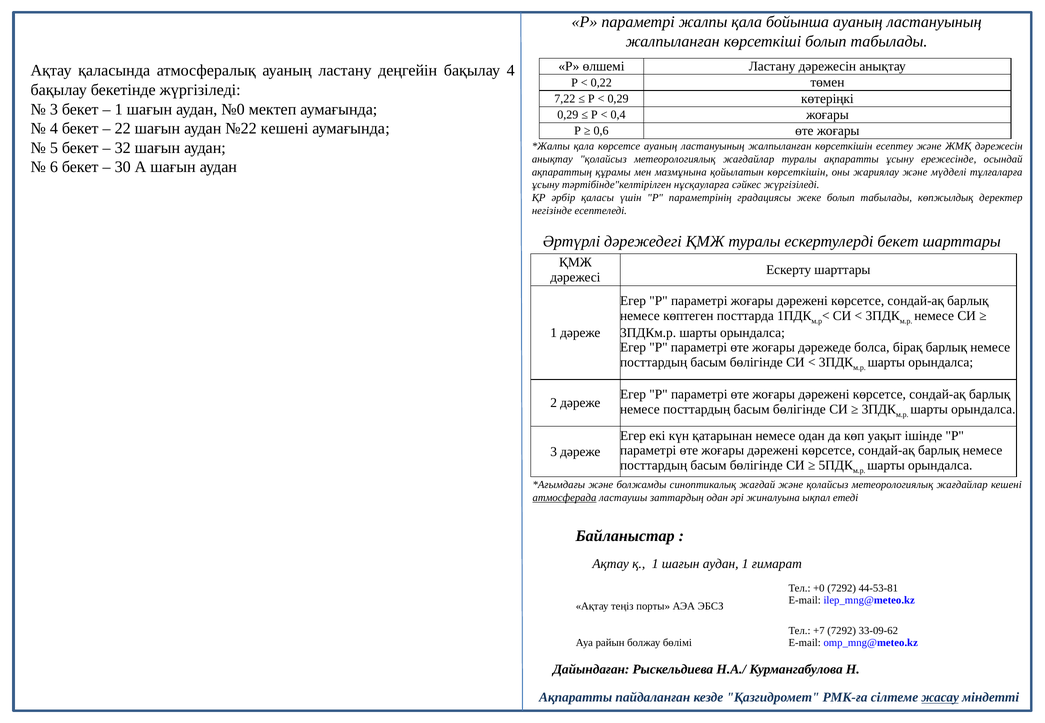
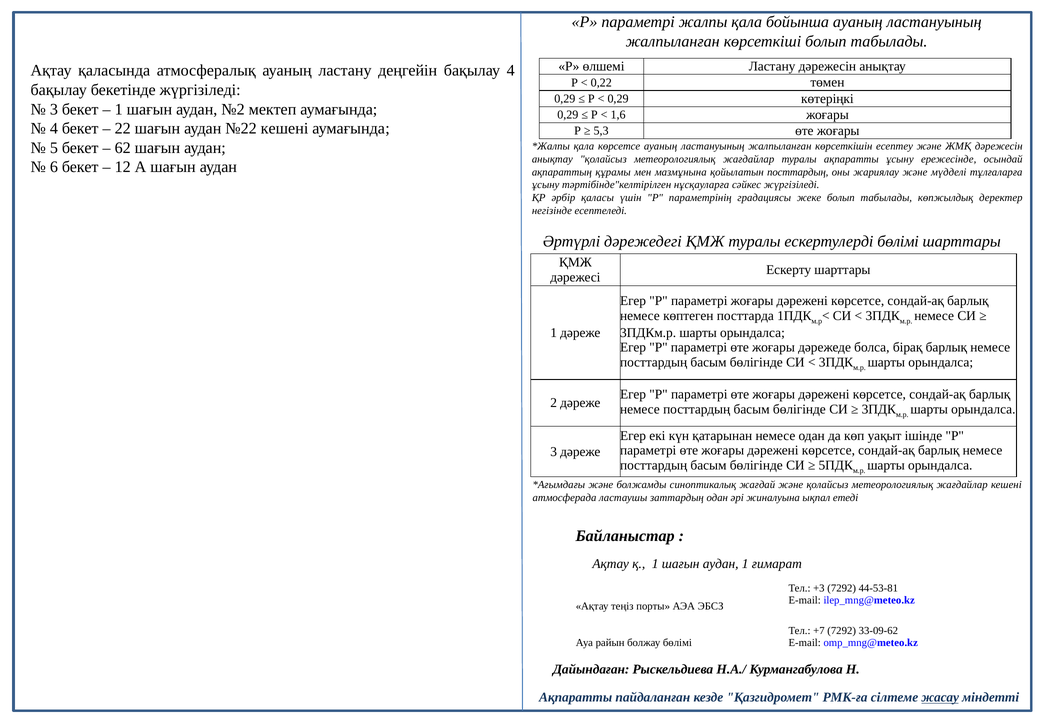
7,22: 7,22 -> 0,29 (565, 99)
№0: №0 -> №2 (233, 109)
0,4: 0,4 -> 1,6 (618, 115)
0,6: 0,6 -> 5,3 (601, 131)
32: 32 -> 62 (123, 148)
30: 30 -> 12 (123, 167)
қойылатын көрсеткішін: көрсеткішін -> посттардың (798, 172)
ескертулерді бекет: бекет -> бөлімі (898, 242)
атмосферада underline: present -> none (564, 498)
+0: +0 -> +3 (819, 589)
